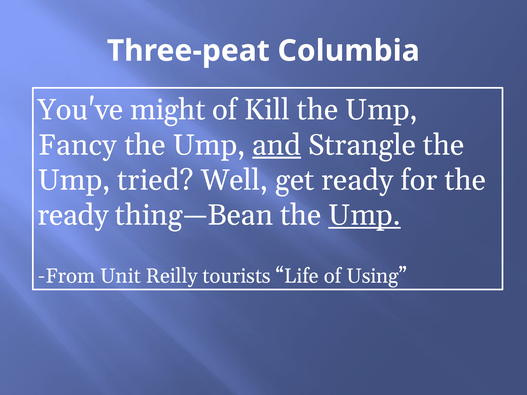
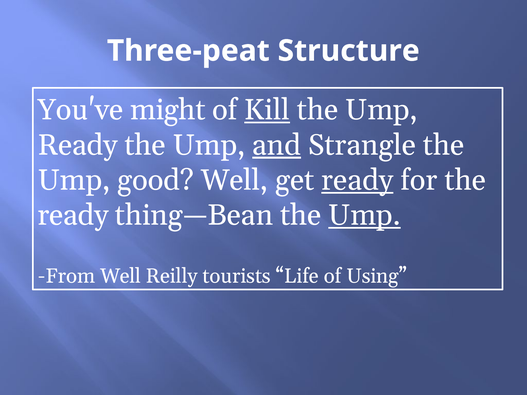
Columbia: Columbia -> Structure (349, 51)
Kill underline: none -> present (267, 110)
Fancy: Fancy -> Ready (78, 145)
tried: tried -> good (156, 180)
ready underline: none -> present (357, 180)
From Unit: Unit -> Well (121, 276)
